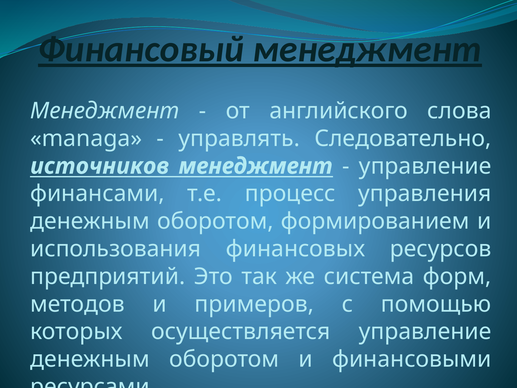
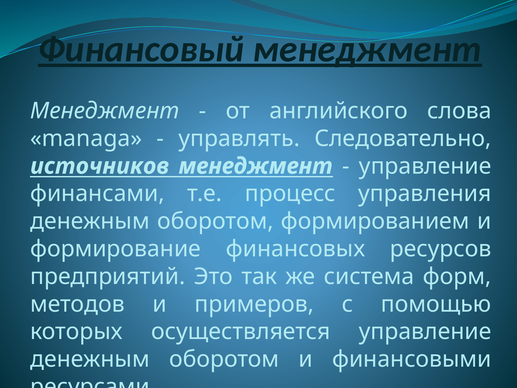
использования: использования -> формирование (116, 249)
